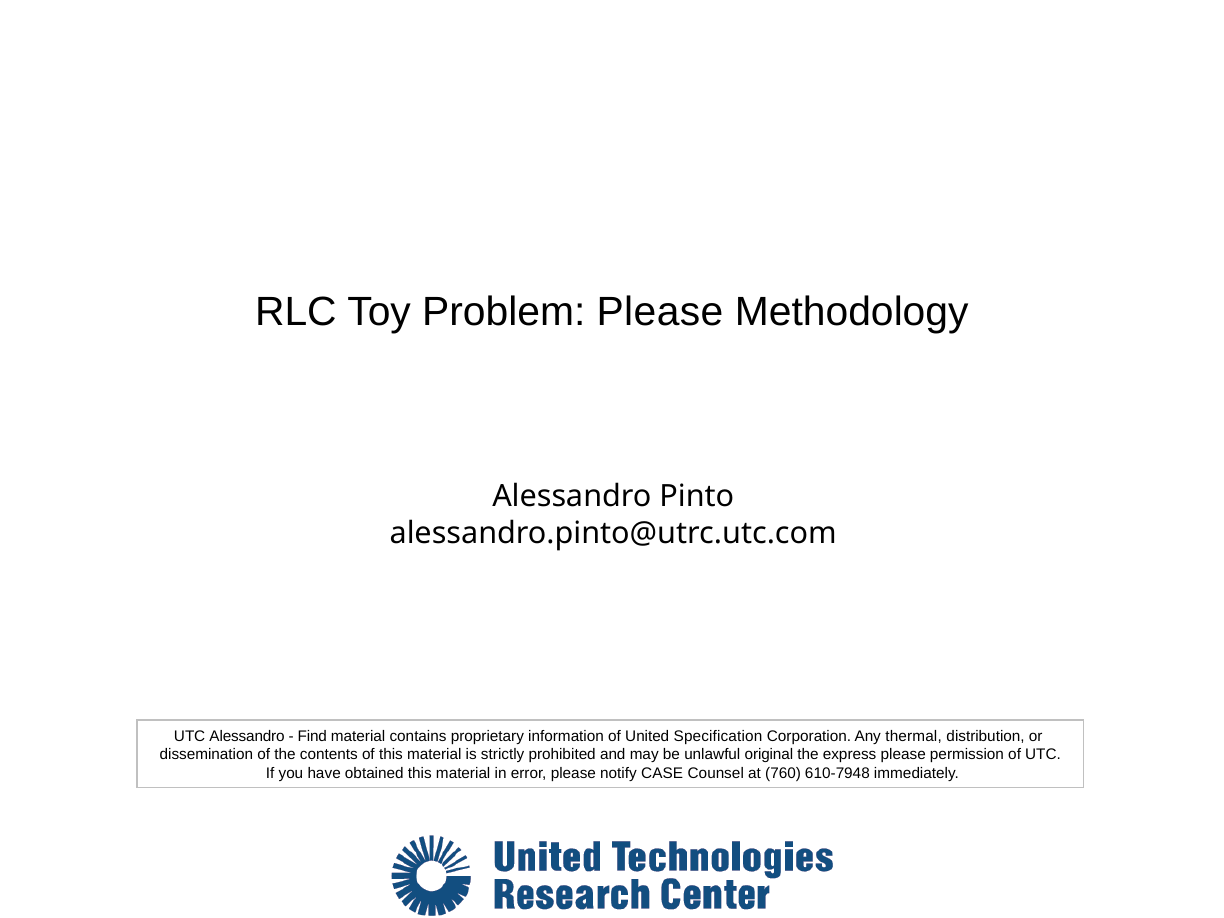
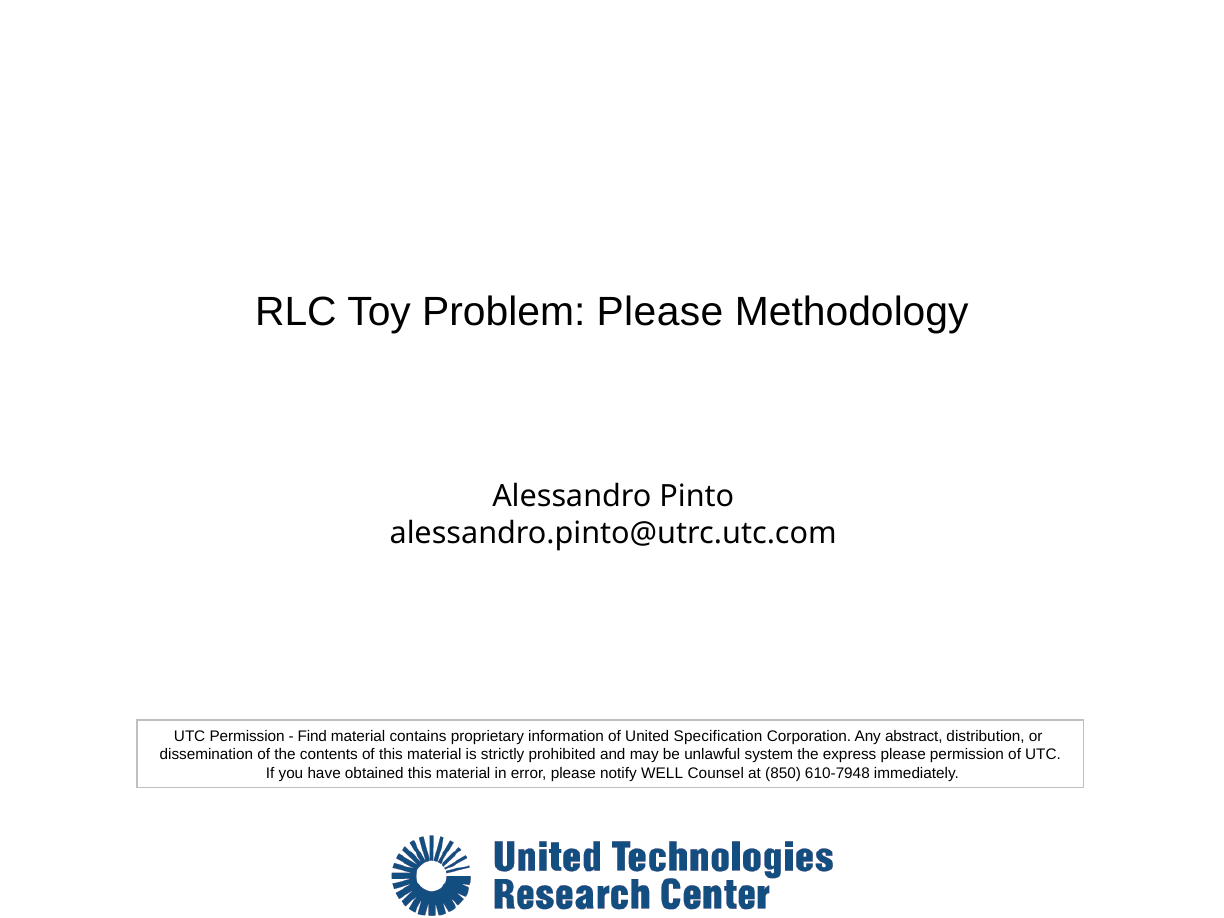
UTC Alessandro: Alessandro -> Permission (247, 736)
thermal: thermal -> abstract (914, 736)
original: original -> system (769, 755)
CASE: CASE -> WELL (662, 773)
760: 760 -> 850 (783, 773)
